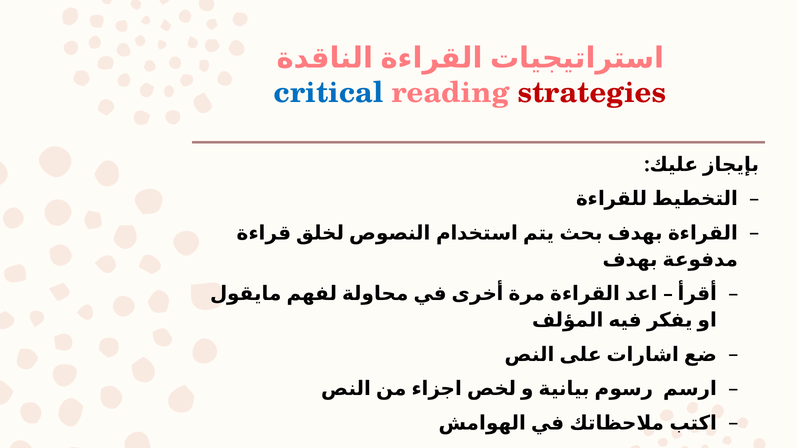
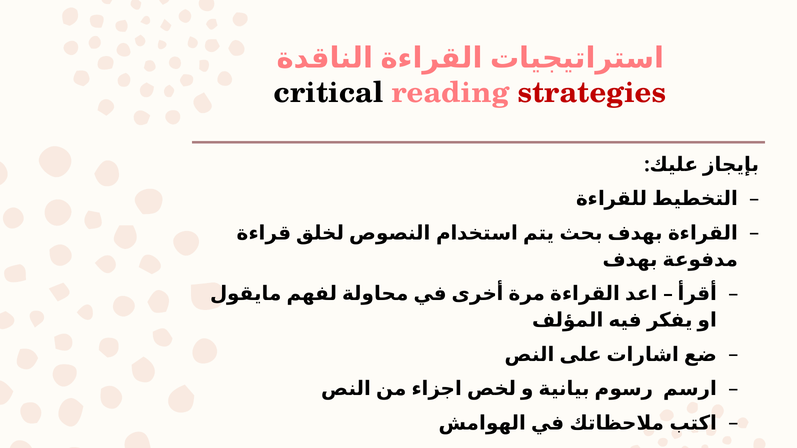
critical colour: blue -> black (329, 93)
